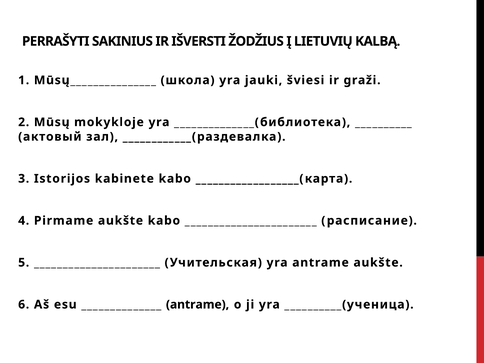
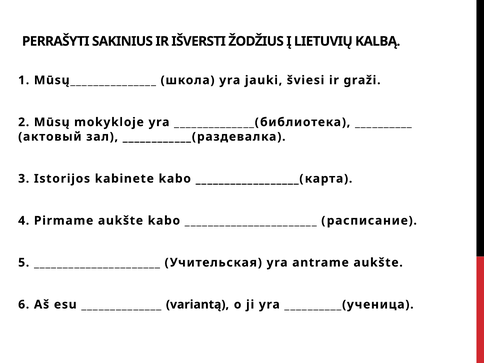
antrame: antrame -> variantą (197, 305)
